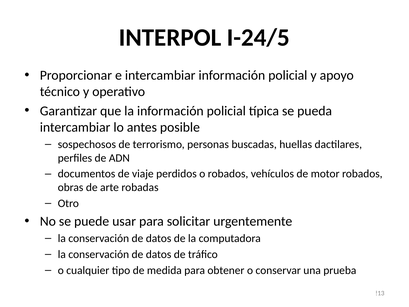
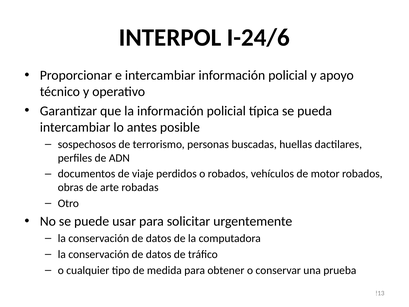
I-24/5: I-24/5 -> I-24/6 (258, 38)
